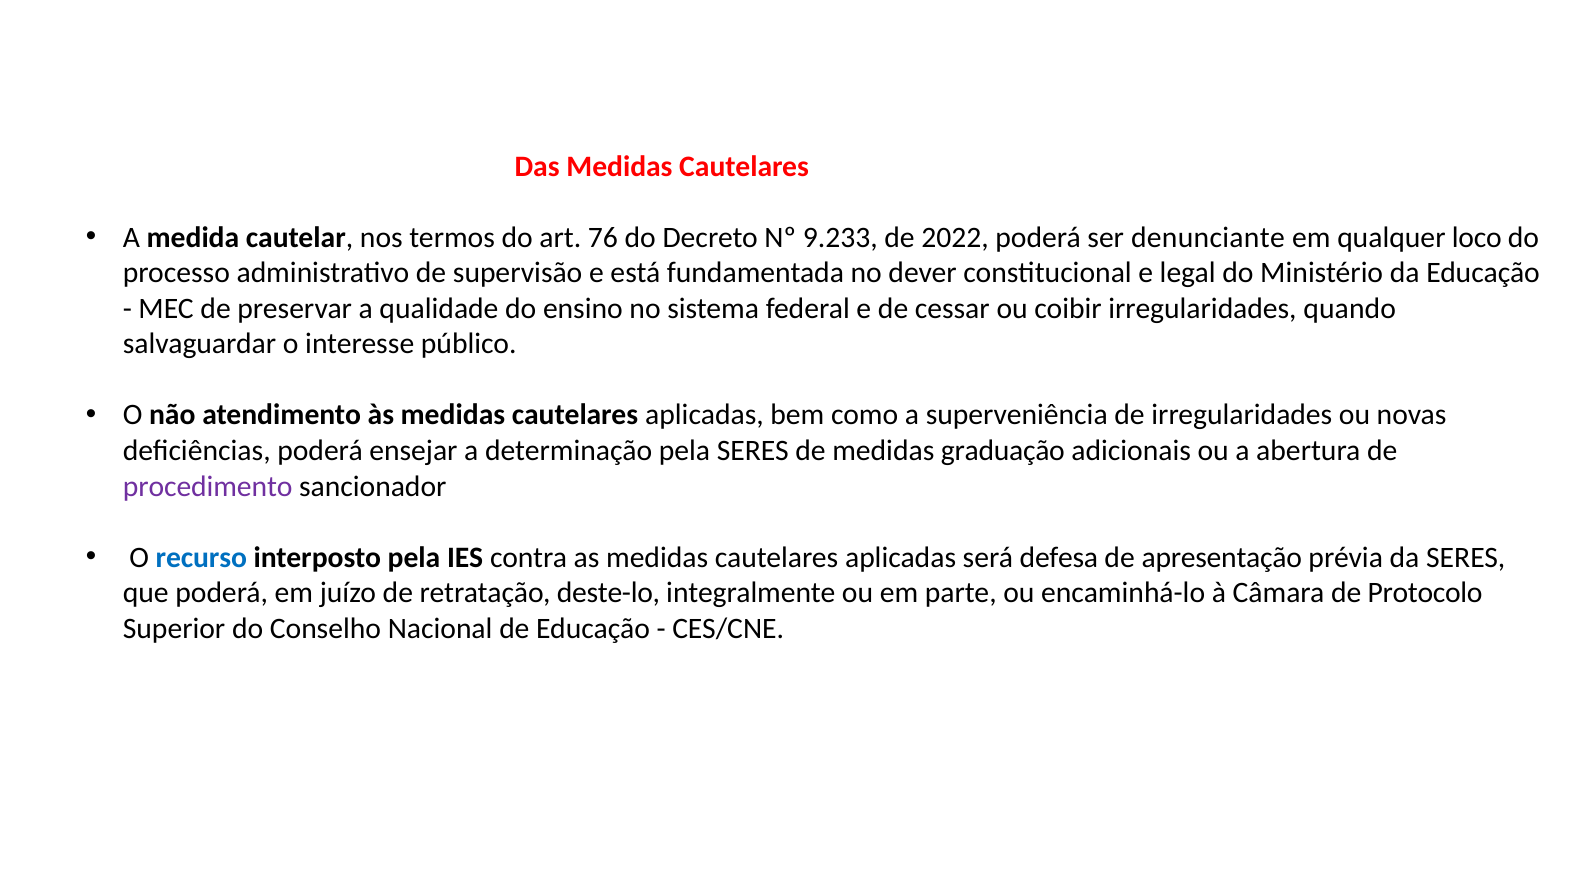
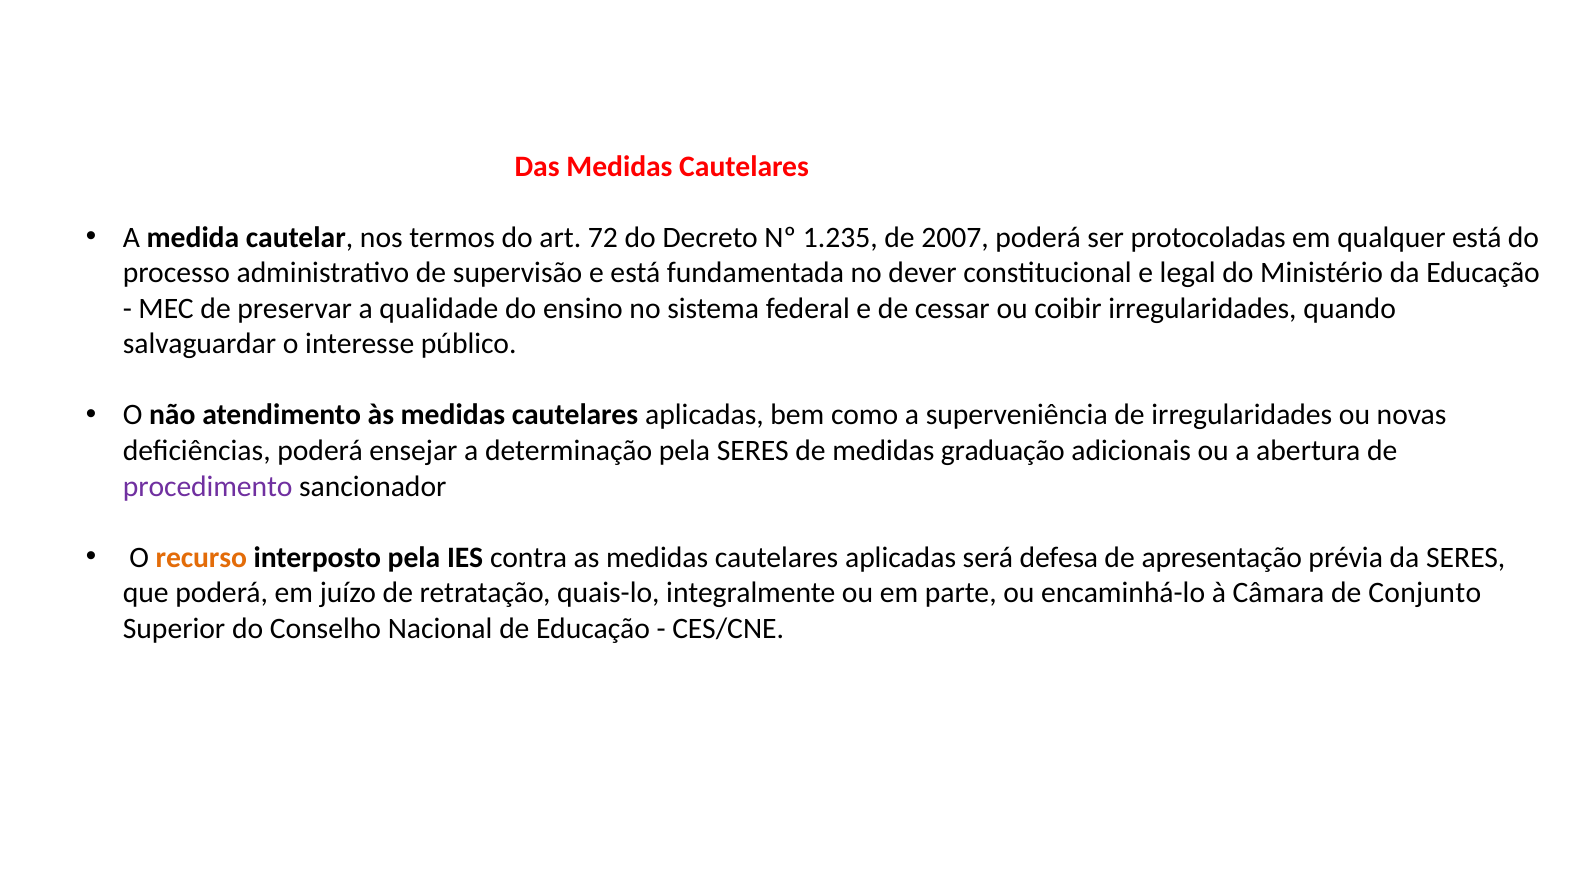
76: 76 -> 72 (603, 237)
9.233: 9.233 -> 1.235 (840, 237)
2022: 2022 -> 2007 (955, 237)
denunciante: denunciante -> protocoladas (1208, 237)
qualquer loco: loco -> está (1477, 237)
recurso colour: blue -> orange (201, 558)
deste-lo: deste-lo -> quais-lo (608, 593)
Protocolo: Protocolo -> Conjunto (1425, 593)
